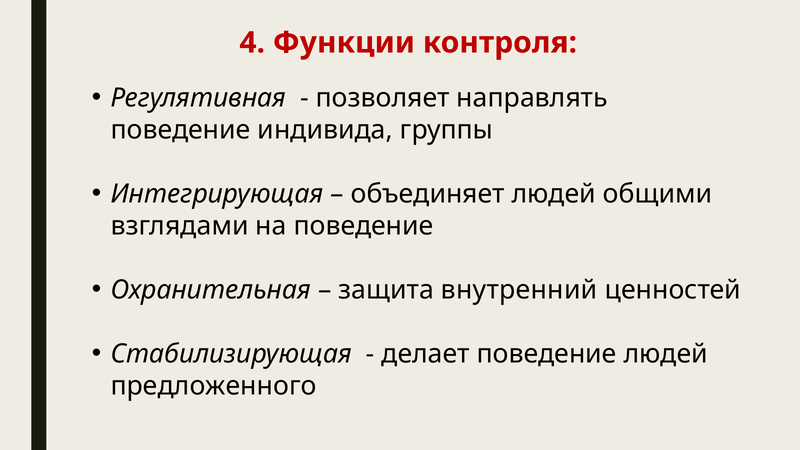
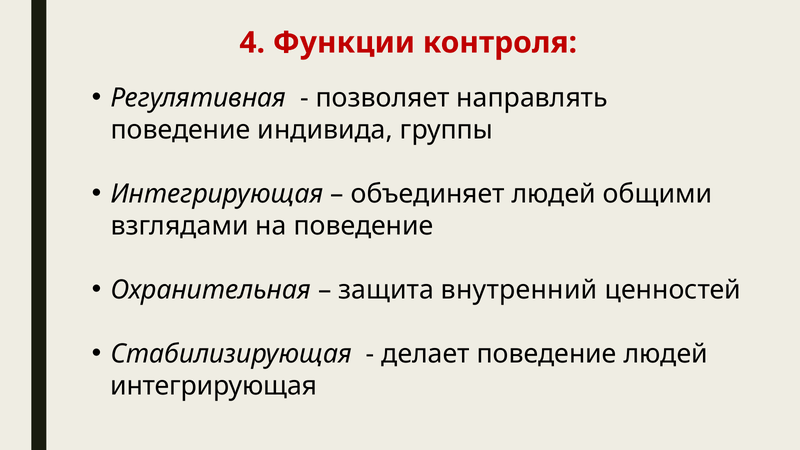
предложенного: предложенного -> интегрирующая (214, 386)
